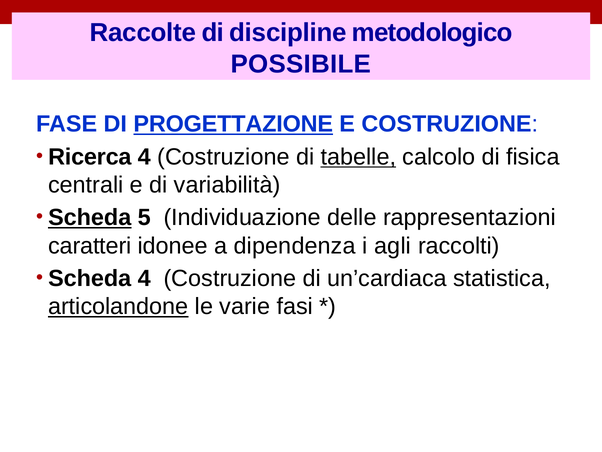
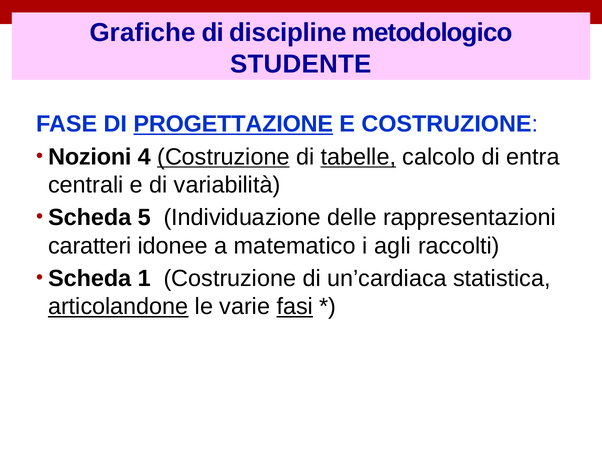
Raccolte: Raccolte -> Grafiche (143, 33)
POSSIBILE: POSSIBILE -> STUDENTE (301, 64)
Ricerca: Ricerca -> Nozioni (90, 157)
Costruzione underline: none -> present (223, 157)
fisica: fisica -> entra (533, 157)
Scheda underline: present -> none (90, 218)
dipendenza: dipendenza -> matematico (295, 246)
Scheda 4: 4 -> 1 (144, 278)
fasi underline: none -> present (295, 306)
